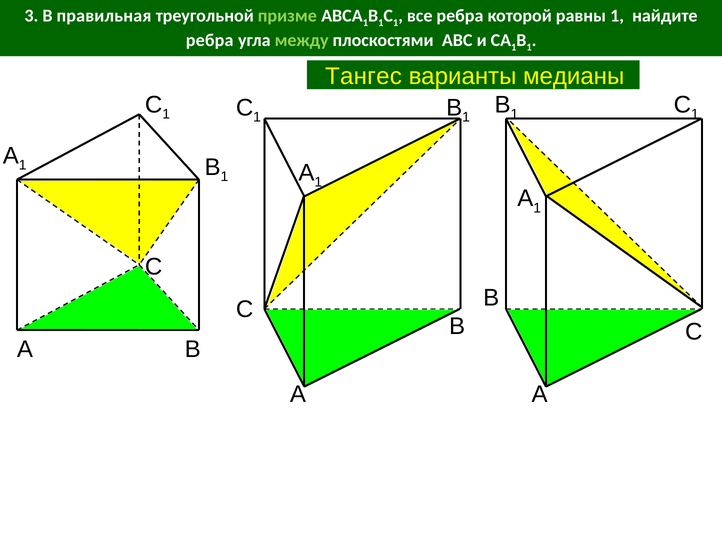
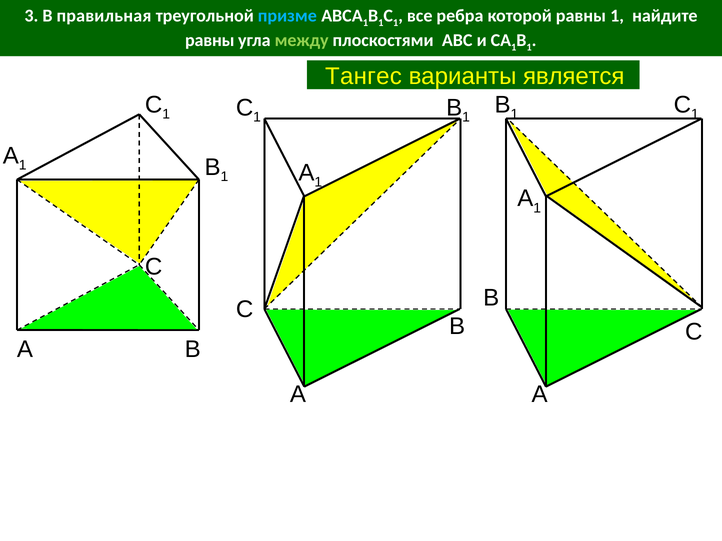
призме colour: light green -> light blue (287, 16)
ребра: ребра -> равны (210, 40)
медианы: медианы -> является (574, 76)
